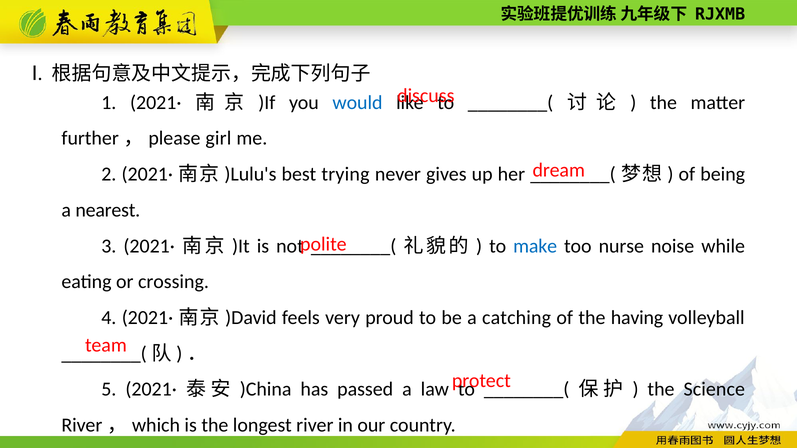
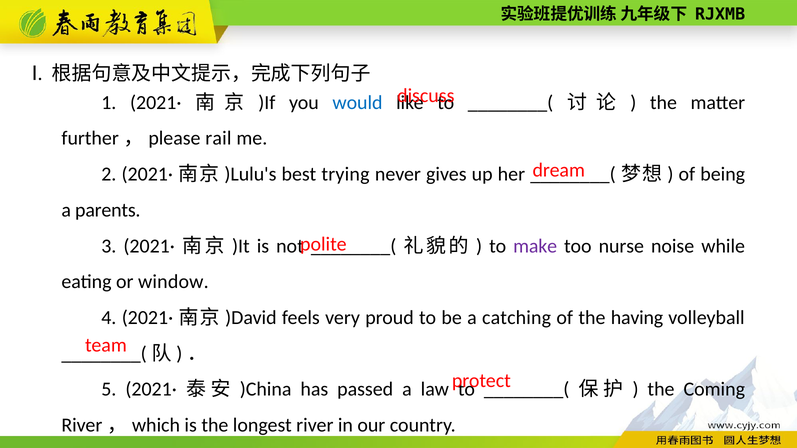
girl: girl -> rail (218, 139)
nearest: nearest -> parents (108, 210)
make colour: blue -> purple (535, 246)
crossing: crossing -> window (173, 282)
Science: Science -> Coming (714, 390)
